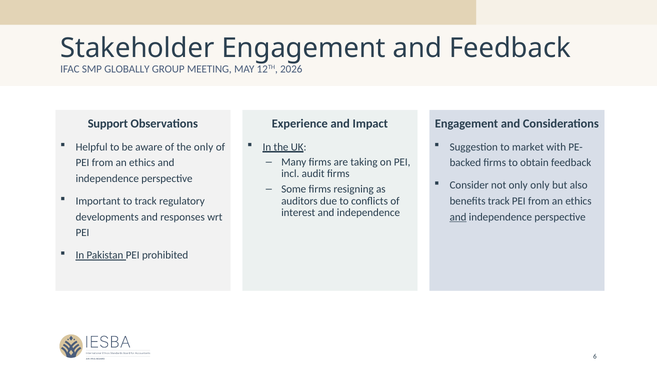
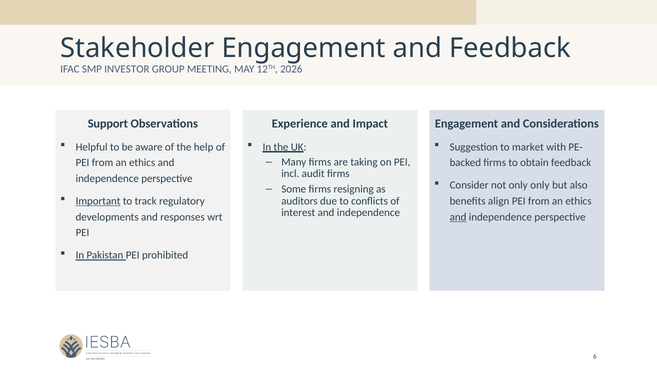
GLOBALLY: GLOBALLY -> INVESTOR (127, 69)
the only: only -> help (204, 147)
Important underline: none -> present (98, 201)
benefits track: track -> align (499, 201)
